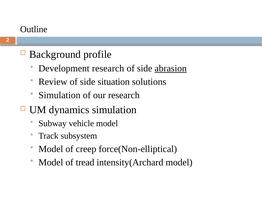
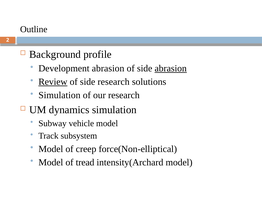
Development research: research -> abrasion (108, 68)
Review underline: none -> present (53, 82)
side situation: situation -> research (114, 82)
